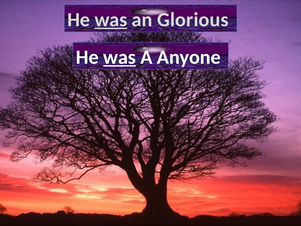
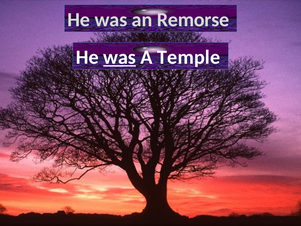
was underline: present -> none (111, 20)
Glorious: Glorious -> Remorse (193, 20)
Anyone: Anyone -> Temple (189, 57)
